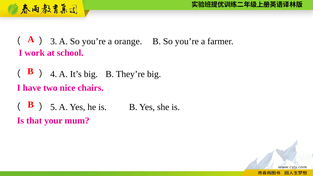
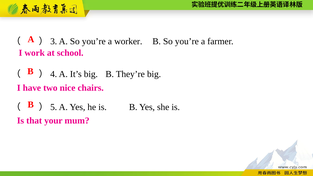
orange: orange -> worker (128, 41)
